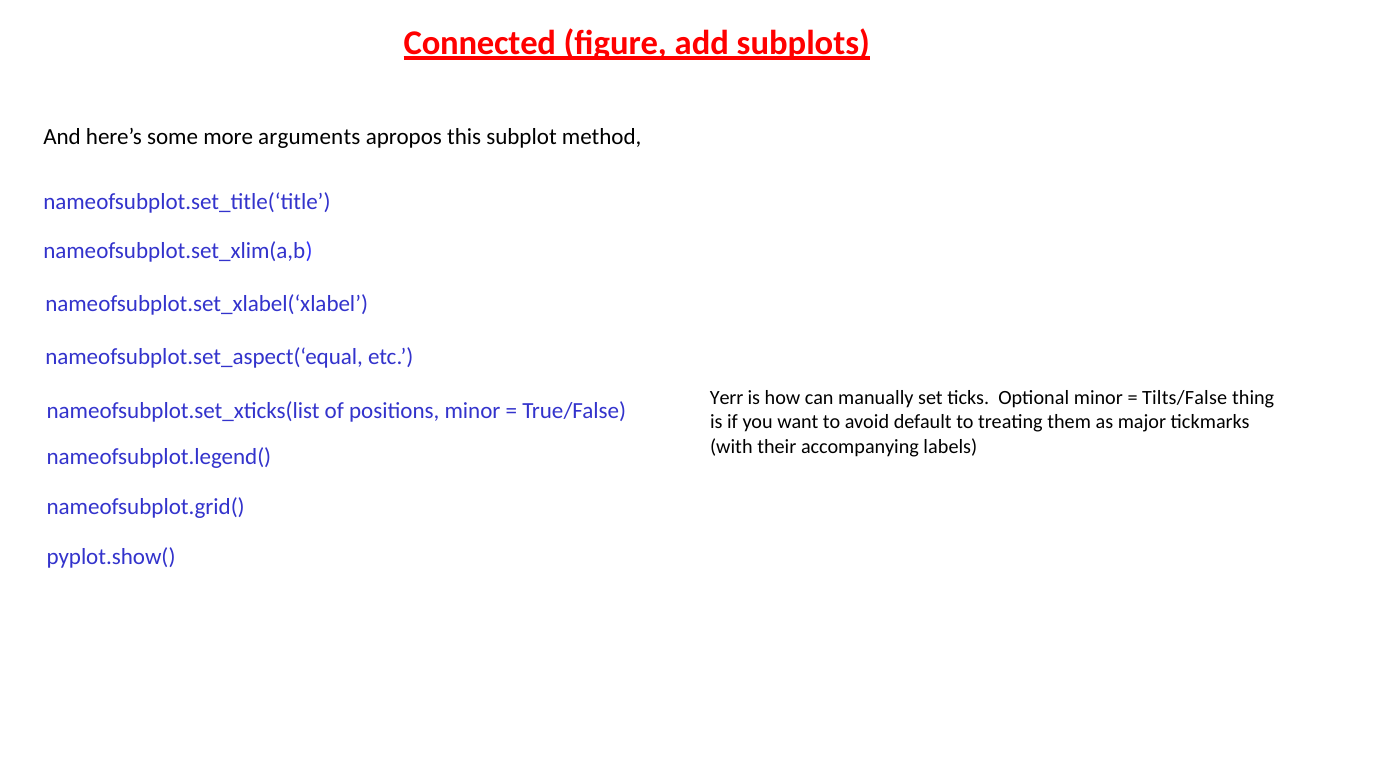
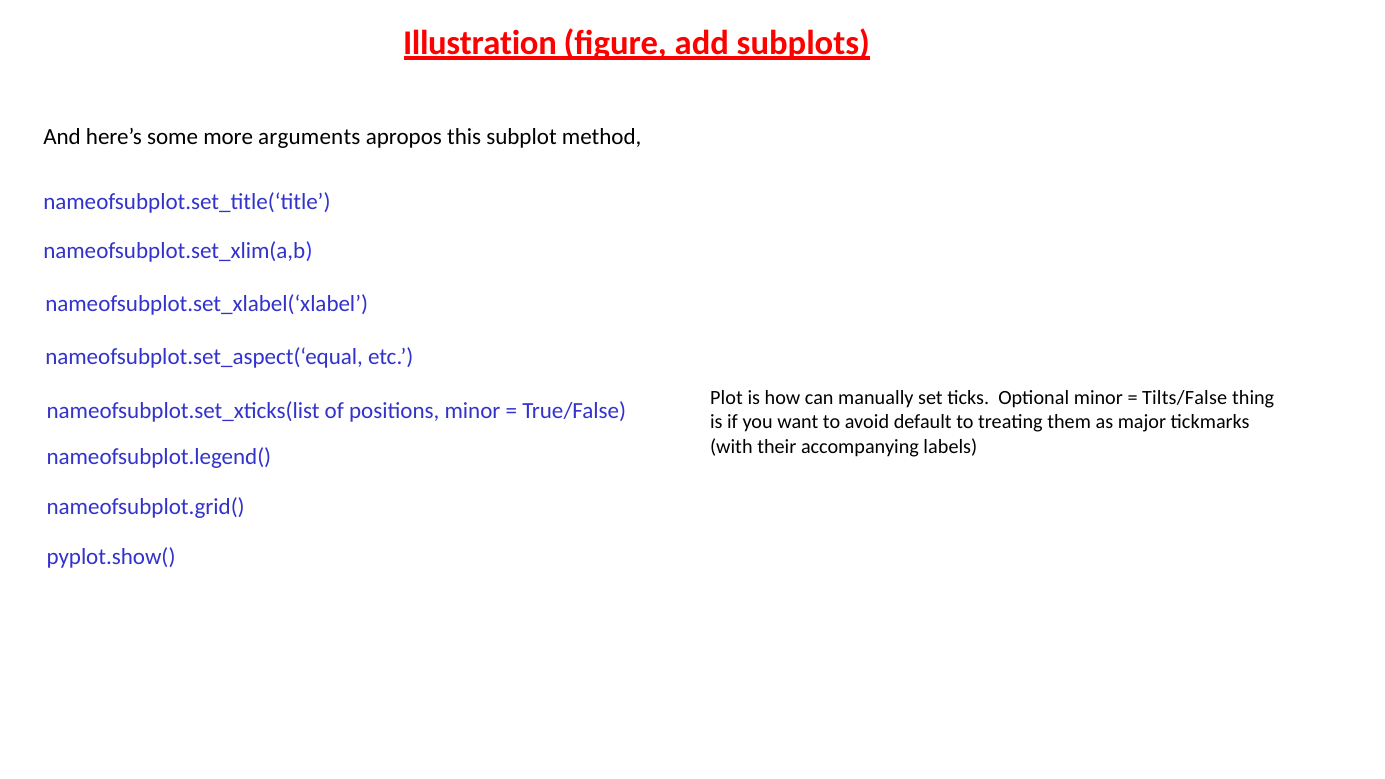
Connected: Connected -> Illustration (480, 43)
Yerr: Yerr -> Plot (726, 398)
